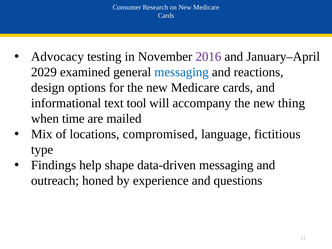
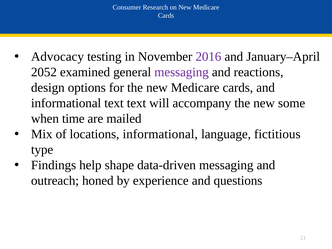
2029: 2029 -> 2052 (44, 72)
messaging colour: blue -> purple (182, 72)
text tool: tool -> text (136, 103)
thing: thing -> some (292, 103)
locations compromised: compromised -> informational (160, 134)
